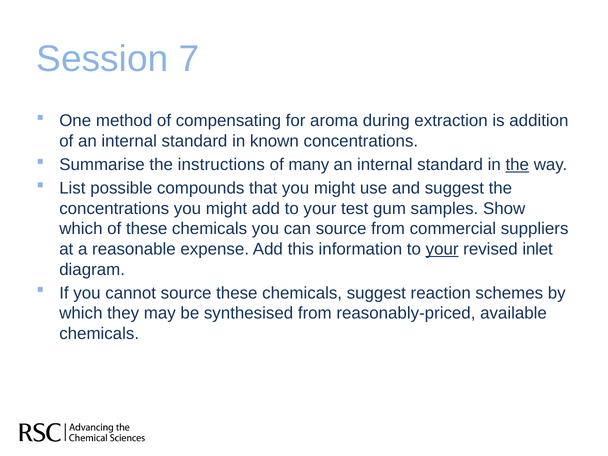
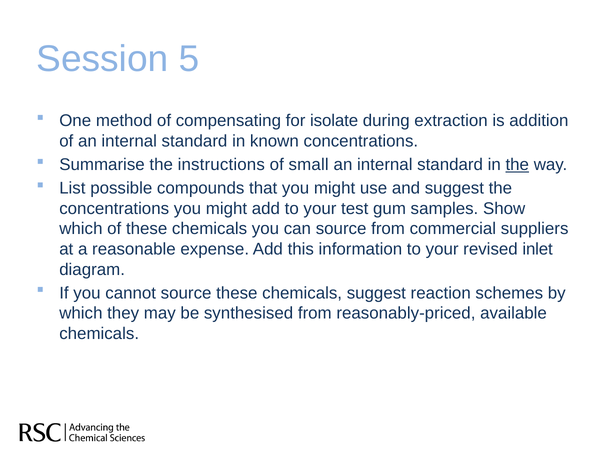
7: 7 -> 5 (189, 59)
aroma: aroma -> isolate (334, 121)
many: many -> small (309, 165)
your underline: present -> none (442, 249)
